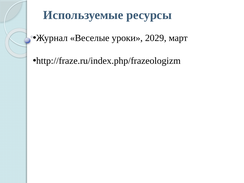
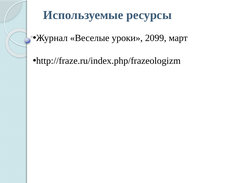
2029: 2029 -> 2099 (156, 38)
